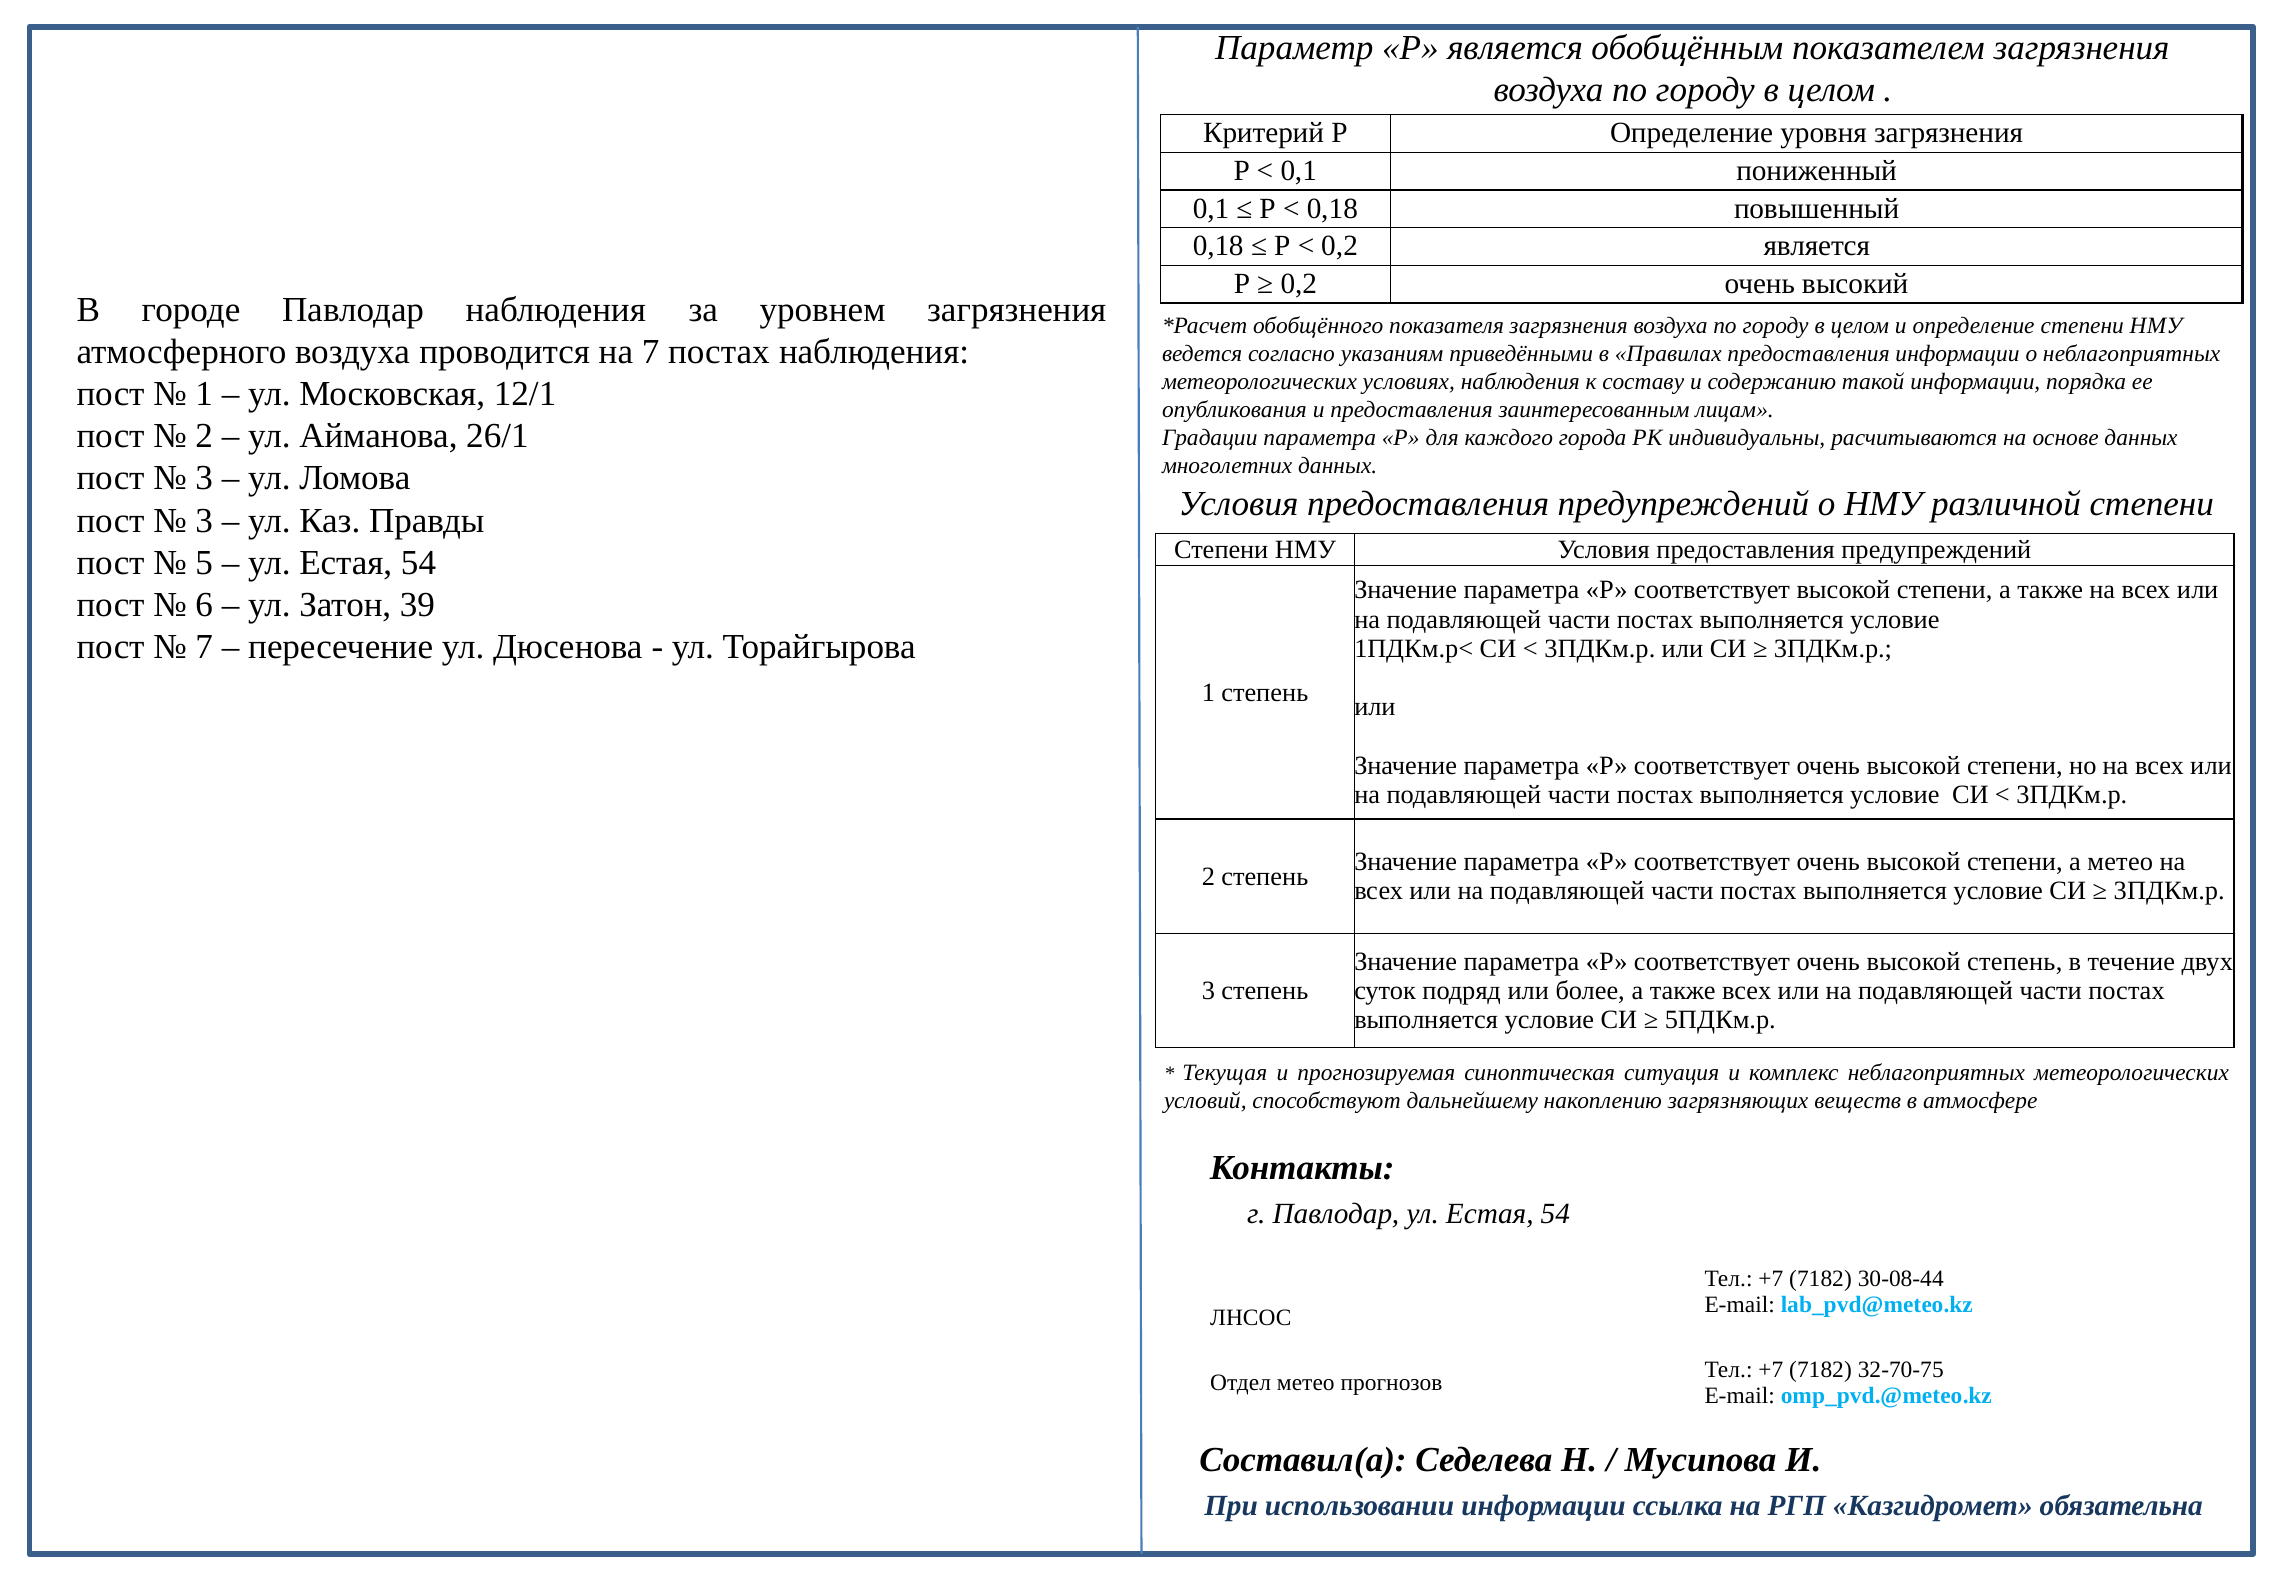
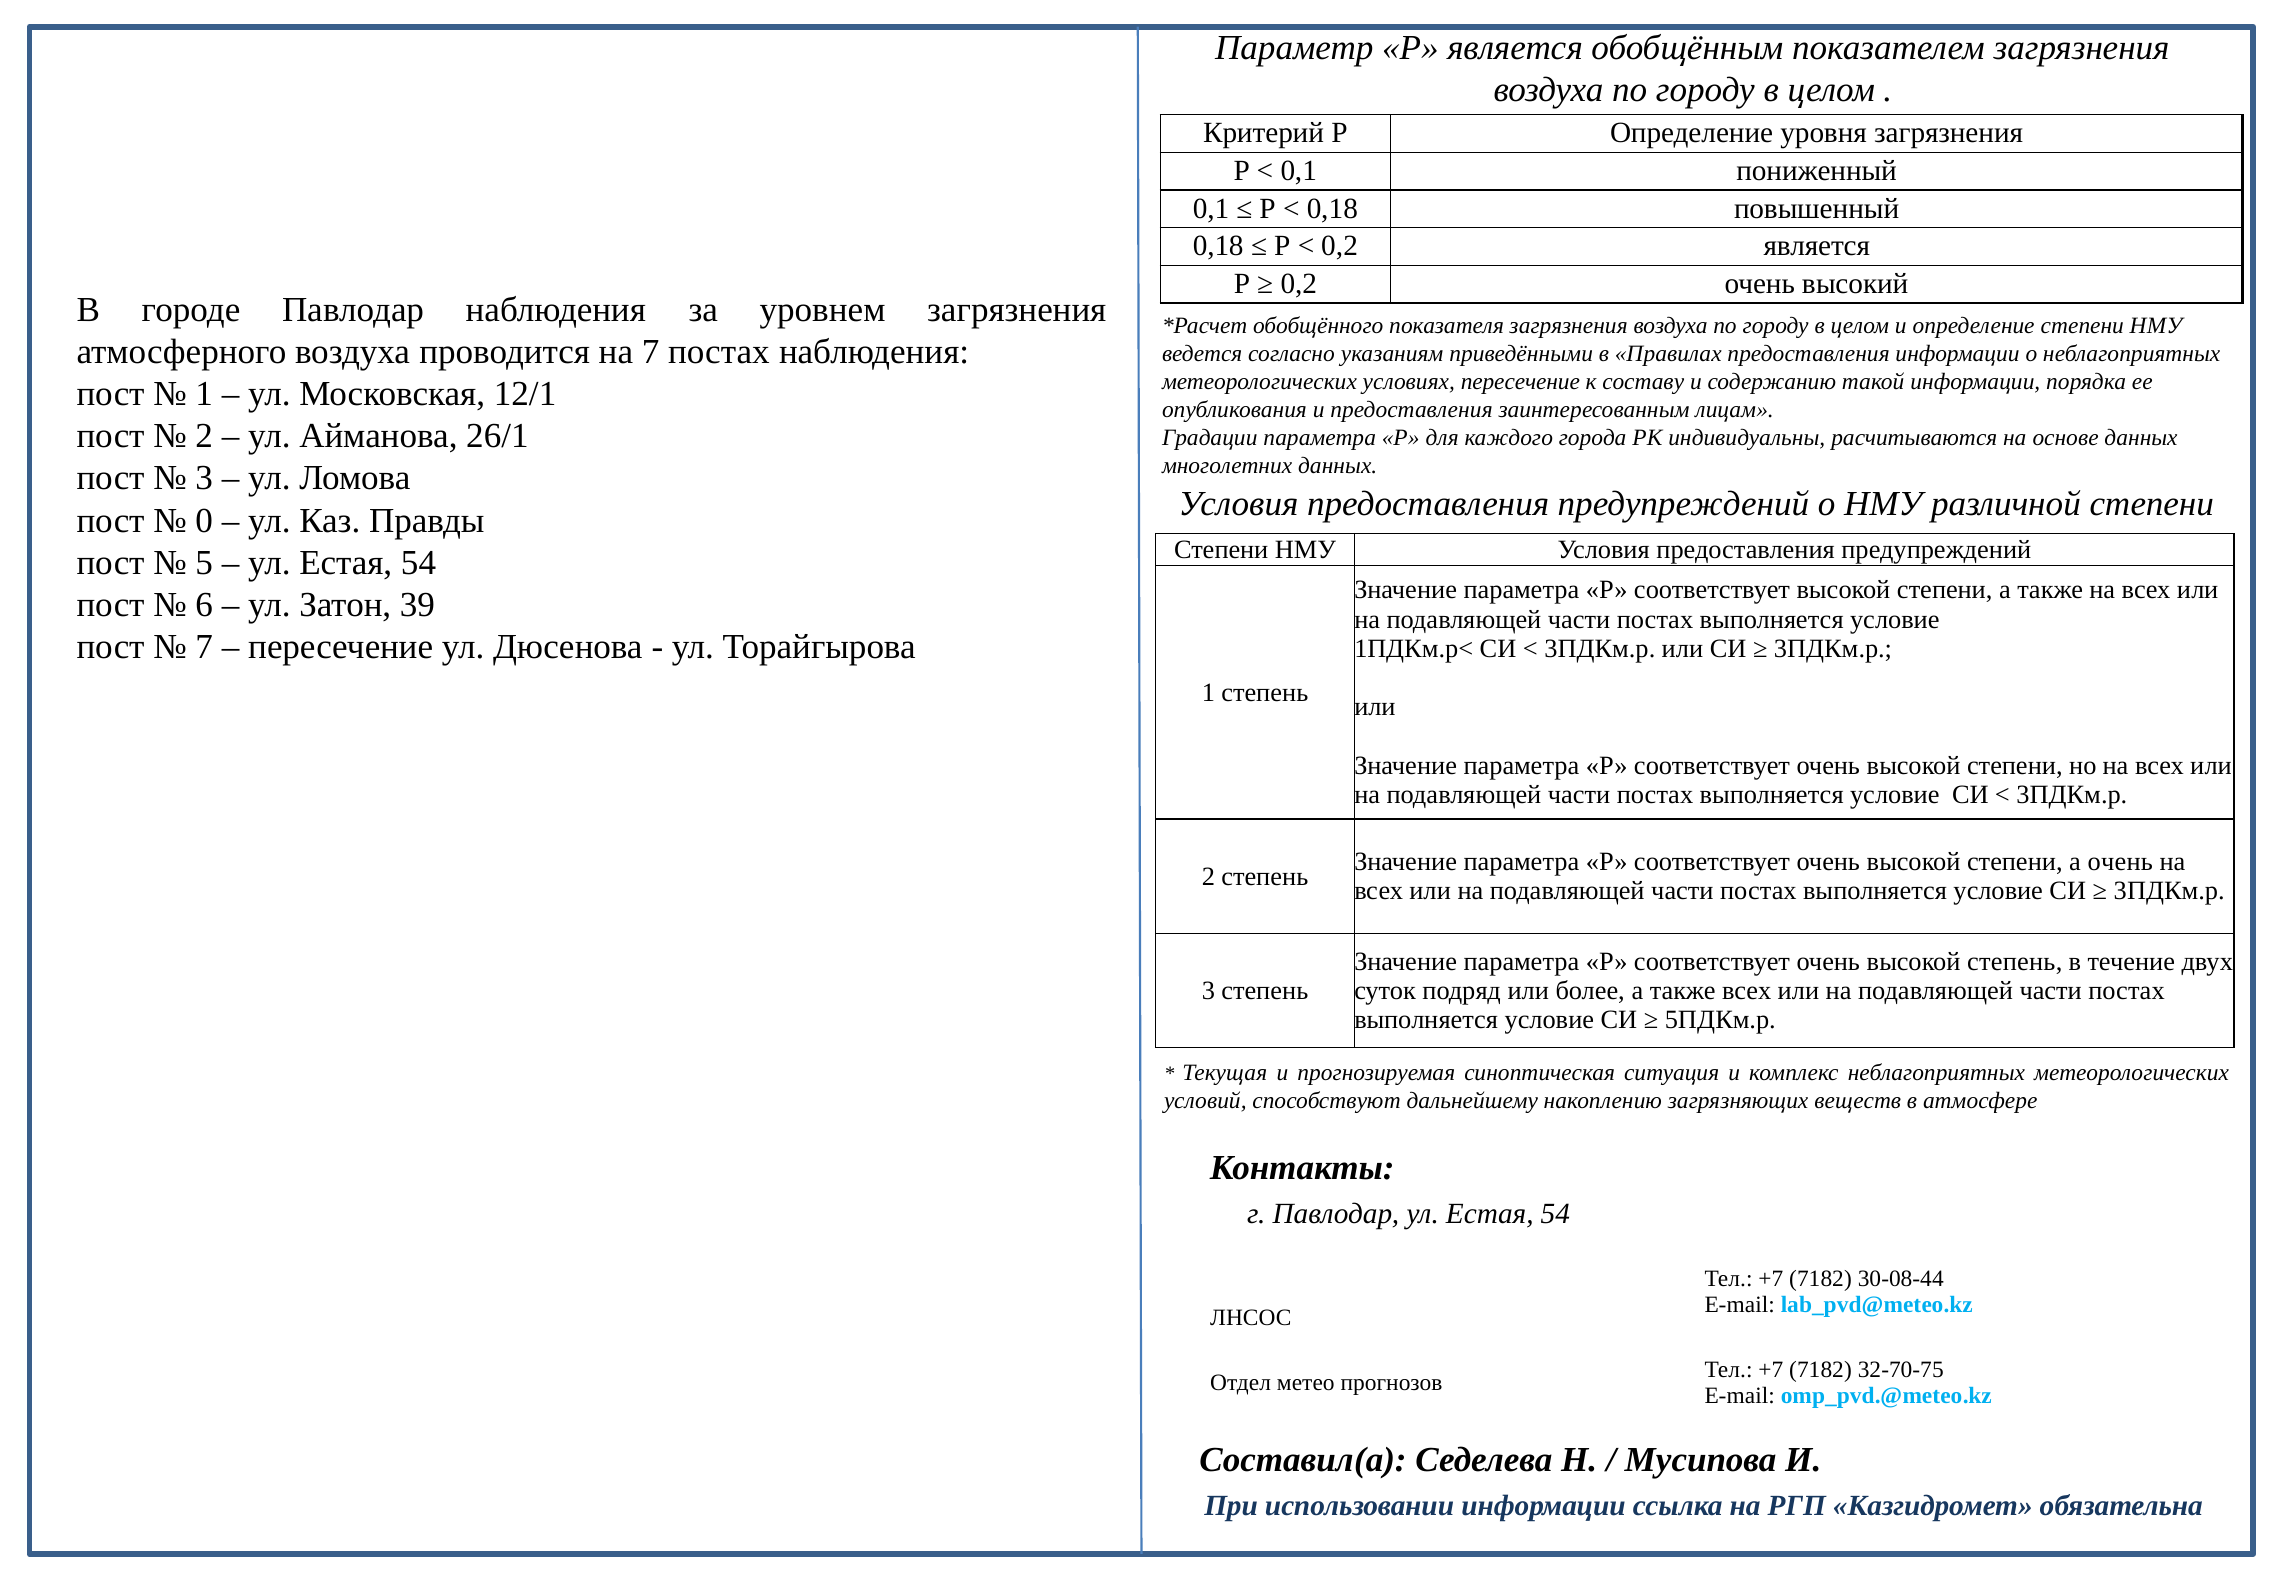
условиях наблюдения: наблюдения -> пересечение (1520, 382)
3: 3 -> 0 (204, 520)
а метео: метео -> очень (2120, 862)
